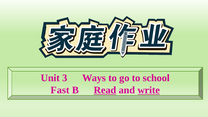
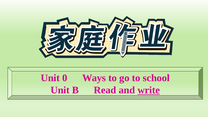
3: 3 -> 0 (65, 78)
Fast: Fast -> Unit (60, 90)
Read underline: present -> none (105, 90)
